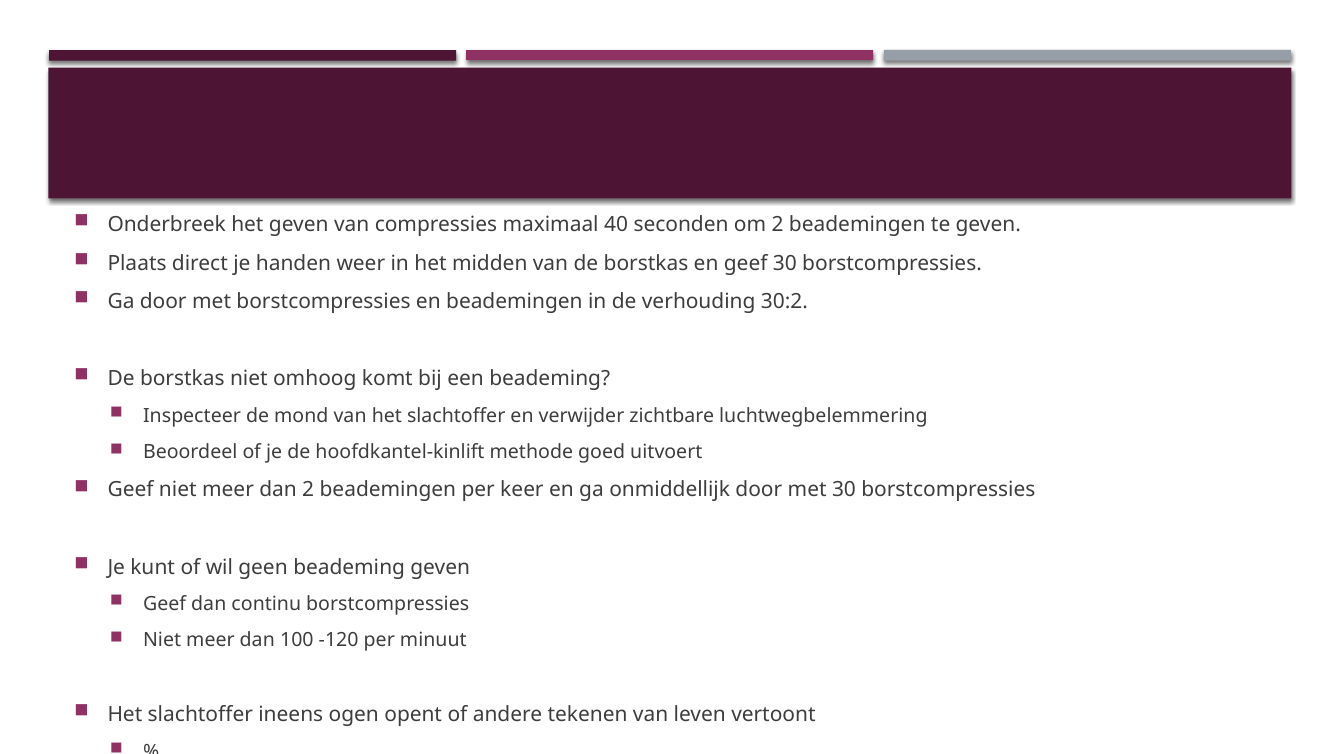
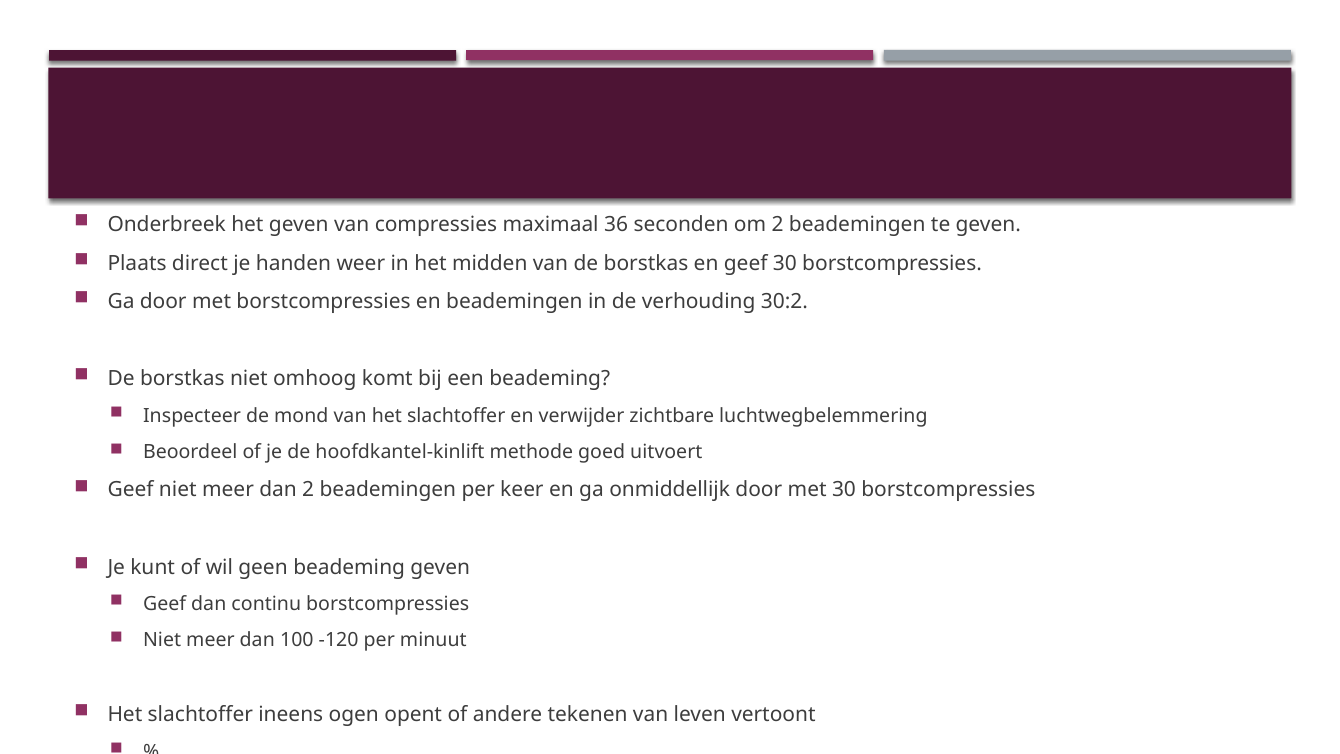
40: 40 -> 36 (616, 225)
